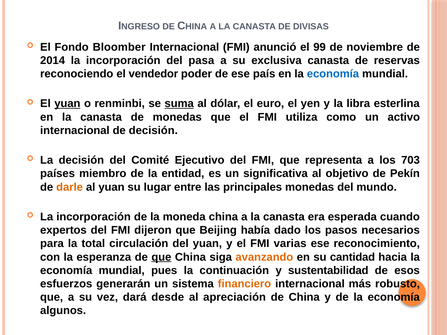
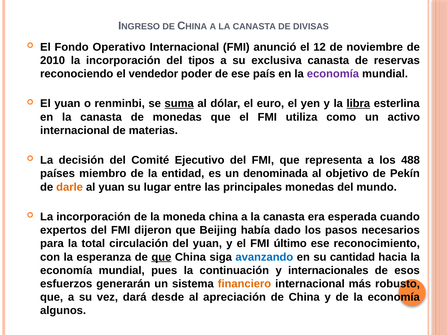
Bloomber: Bloomber -> Operativo (119, 47)
99: 99 -> 12 (320, 47)
2014: 2014 -> 2010 (53, 60)
pasa: pasa -> tipos (201, 60)
economía colour: blue -> purple (333, 74)
yuan underline: present -> none (67, 104)
libra underline: none -> present (358, 104)
de decisión: decisión -> materias (153, 131)
703: 703 -> 488 (410, 160)
significativa: significativa -> denominada (276, 174)
varias: varias -> último (290, 244)
avanzando colour: orange -> blue (264, 257)
sustentabilidad: sustentabilidad -> internacionales (328, 271)
